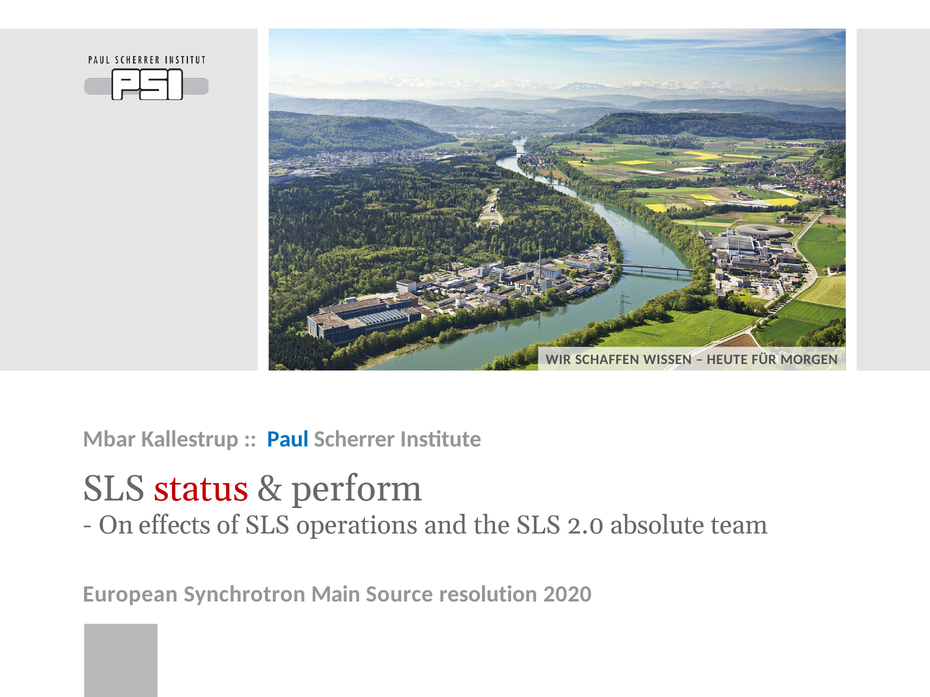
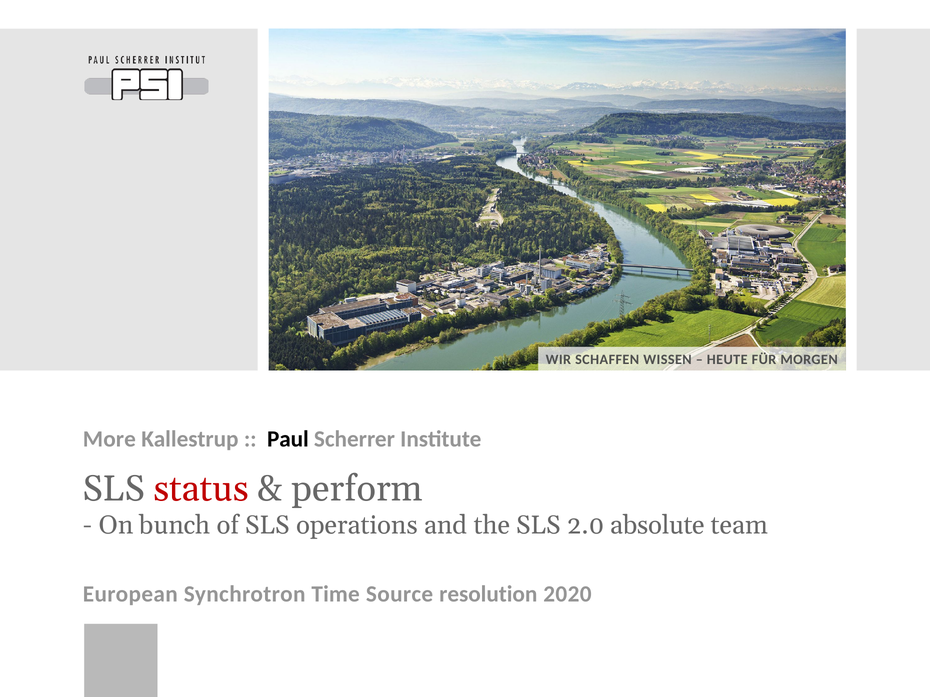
Mbar: Mbar -> More (109, 439)
Paul colour: blue -> black (288, 439)
effects: effects -> bunch (175, 526)
Main: Main -> Time (336, 594)
